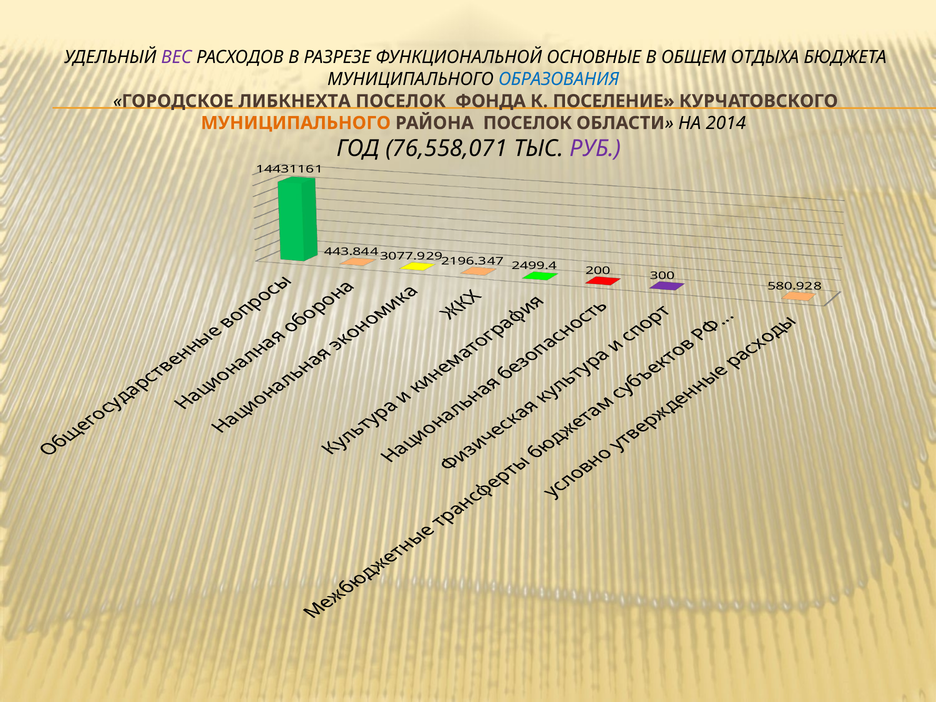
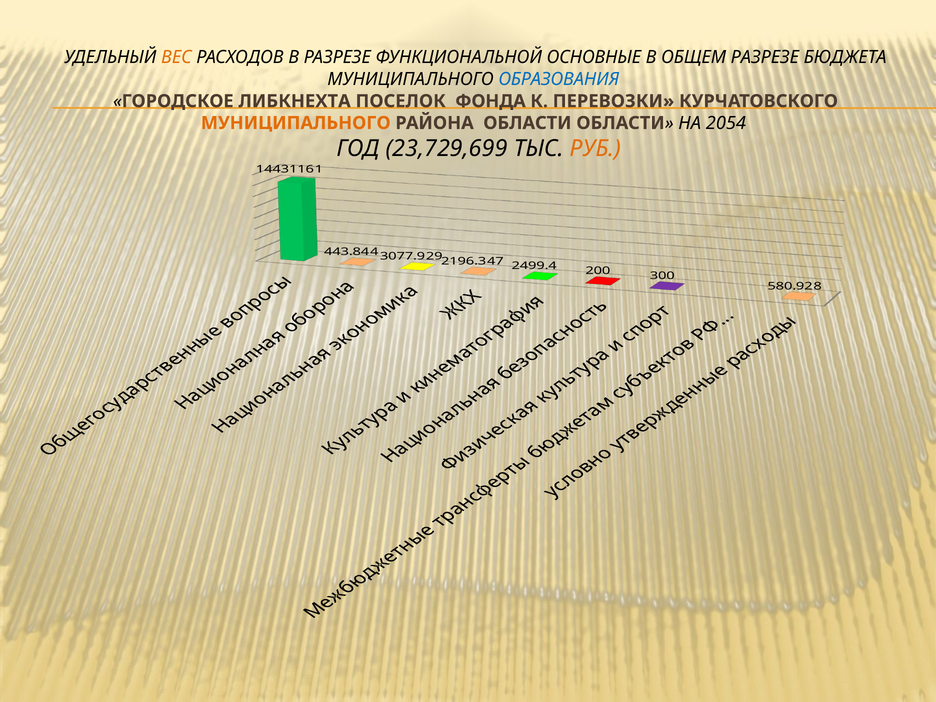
ВЕС colour: purple -> orange (176, 57)
ОБЩЕМ ОТДЫХА: ОТДЫХА -> РАЗРЕЗЕ (765, 57)
ПОСЕЛЕНИЕ: ПОСЕЛЕНИЕ -> ПЕРЕВОЗКИ (613, 101)
РАЙОНА ПОСЕЛОК: ПОСЕЛОК -> ОБЛАСТИ (527, 123)
2014: 2014 -> 2054 (726, 123)
76,558,071: 76,558,071 -> 23,729,699 (447, 148)
РУБ colour: purple -> orange (595, 148)
